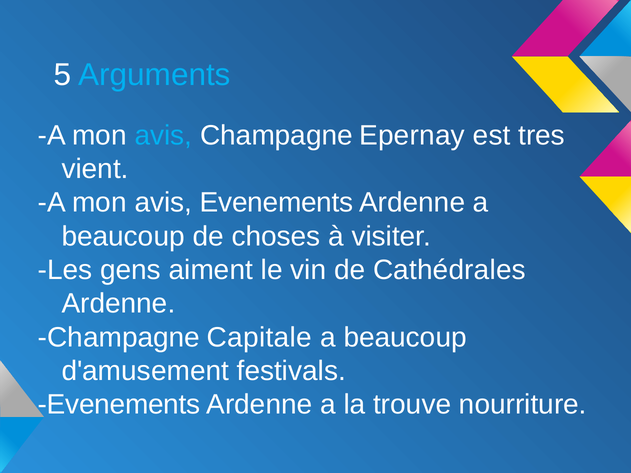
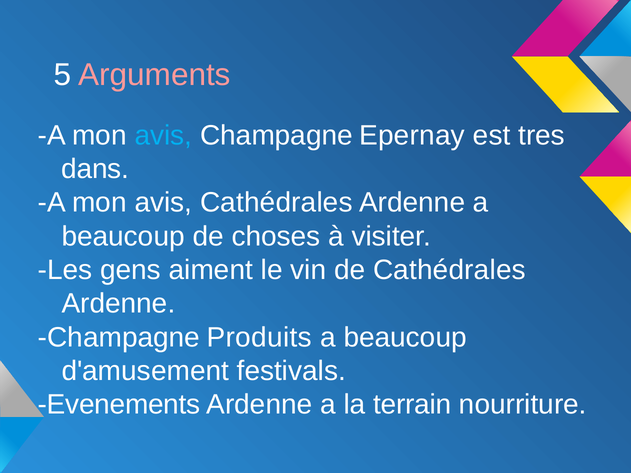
Arguments colour: light blue -> pink (154, 75)
vient: vient -> dans (95, 169)
avis Evenements: Evenements -> Cathédrales (276, 203)
Capitale: Capitale -> Produits (259, 337)
trouve: trouve -> terrain (412, 405)
